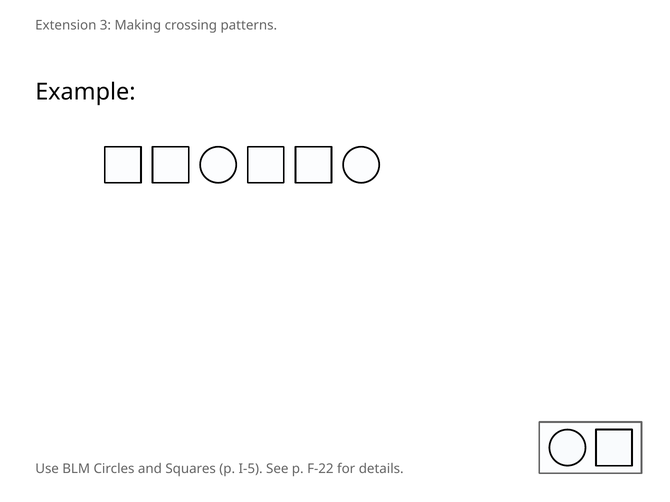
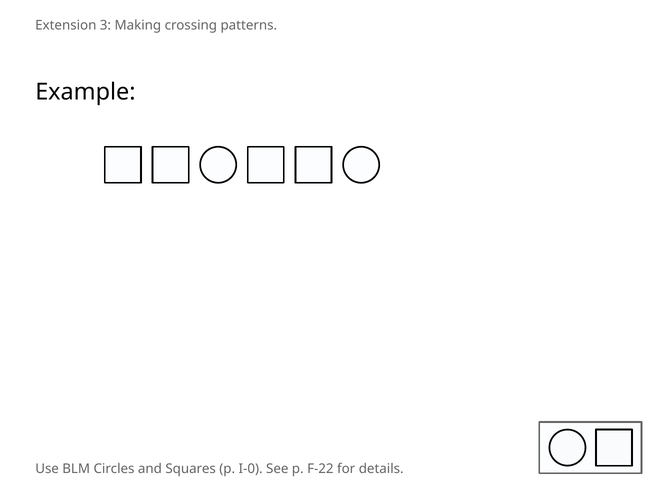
I-5: I-5 -> I-0 (251, 469)
